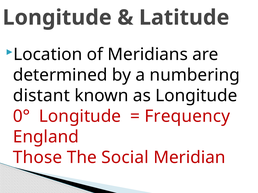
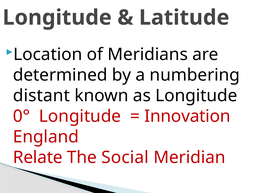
Frequency: Frequency -> Innovation (187, 117)
Those: Those -> Relate (38, 158)
